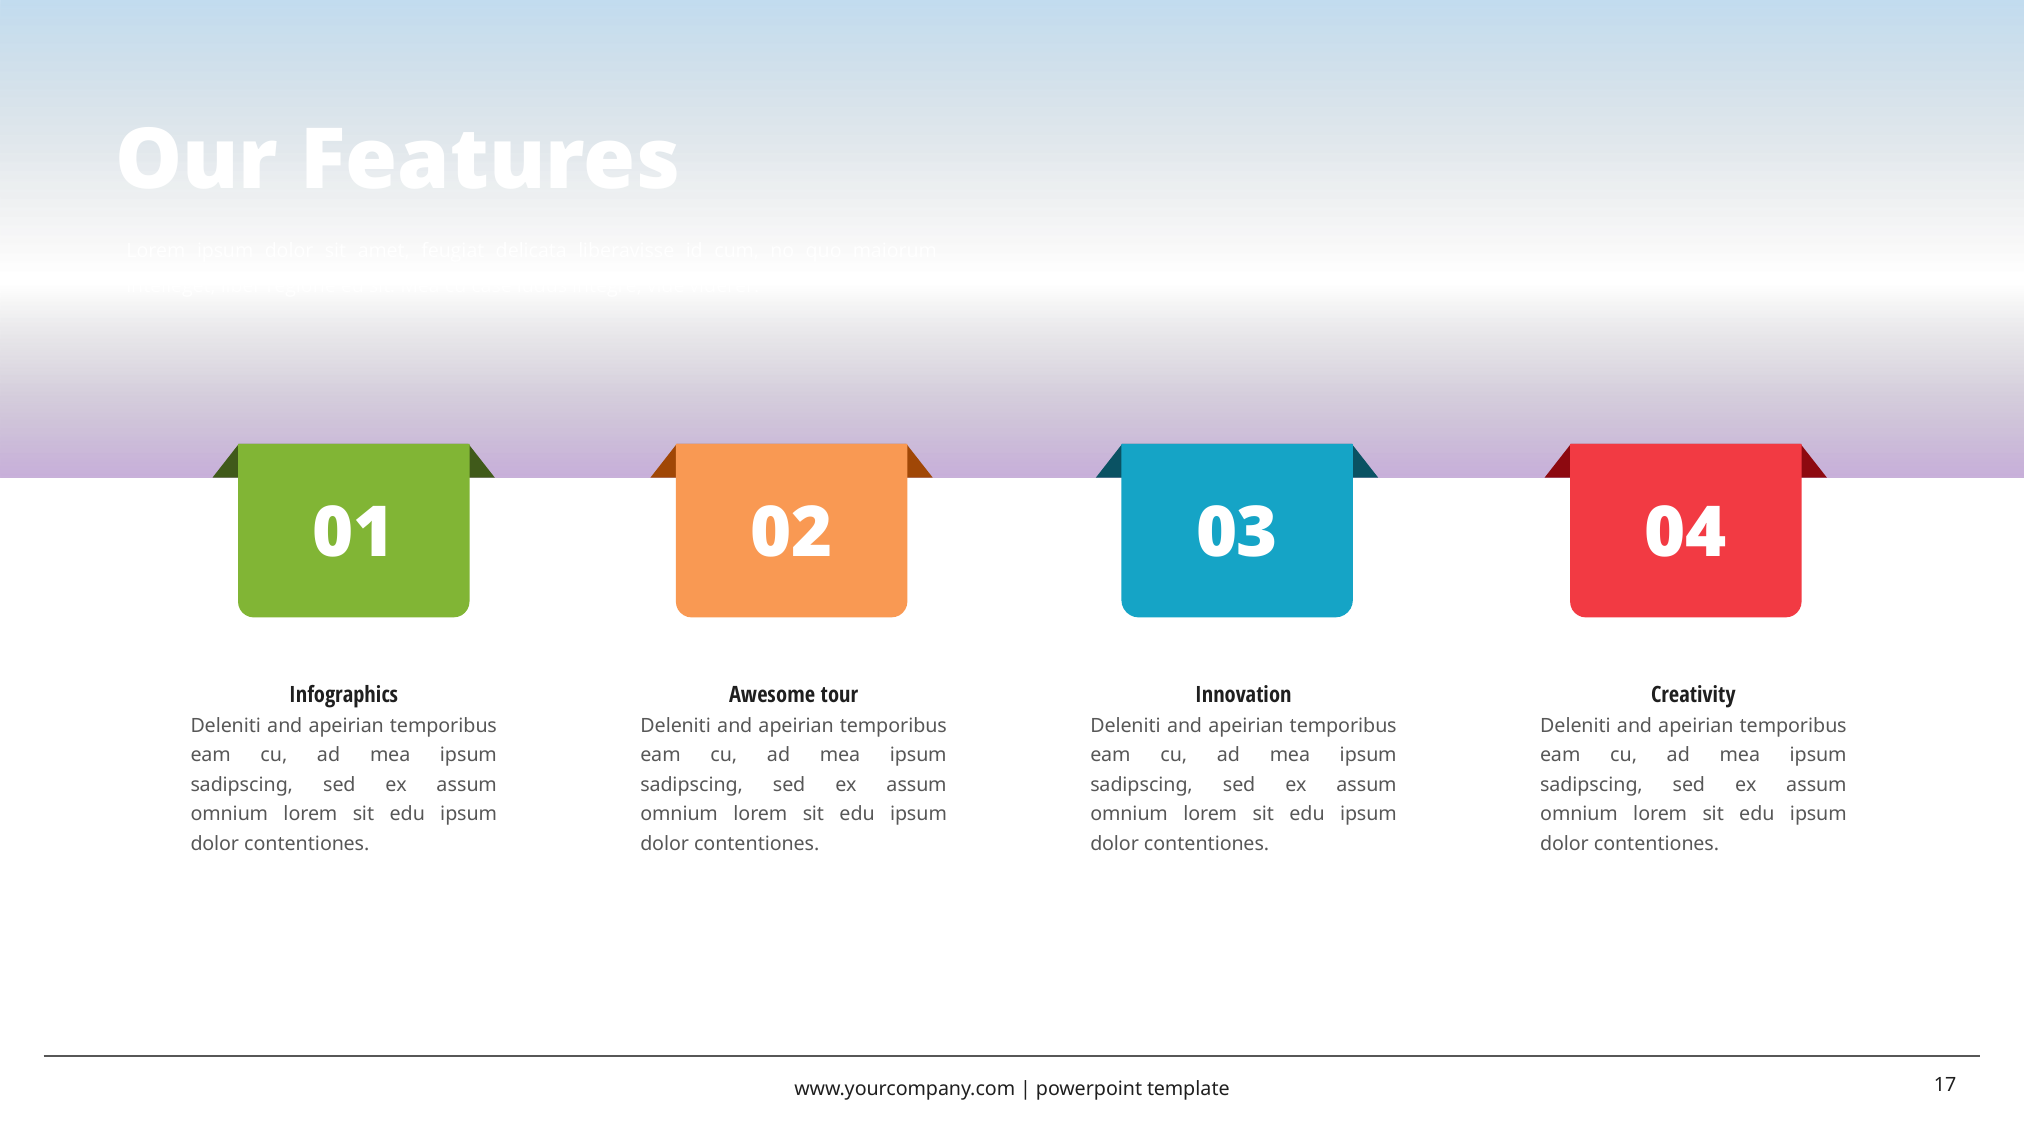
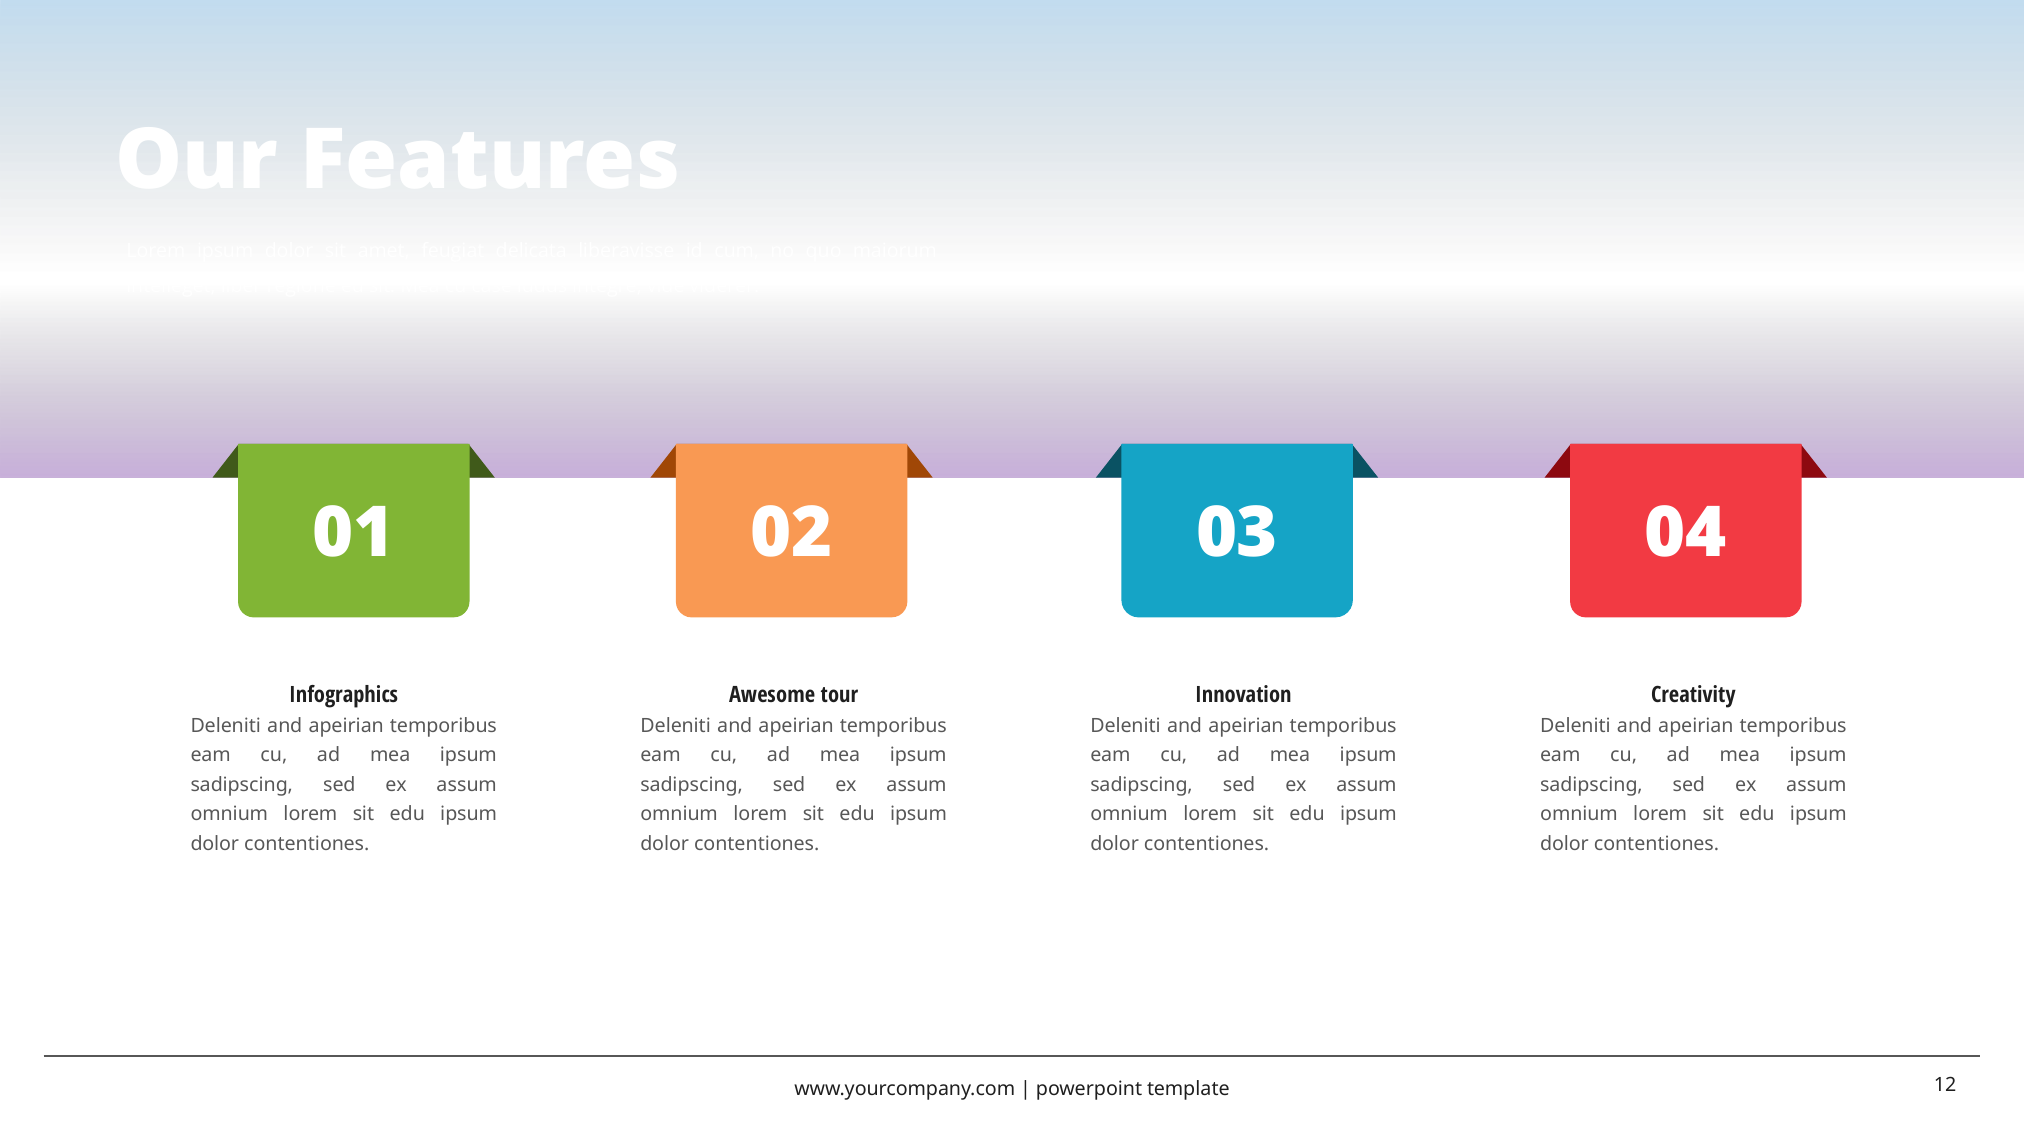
17: 17 -> 12 (1945, 1085)
